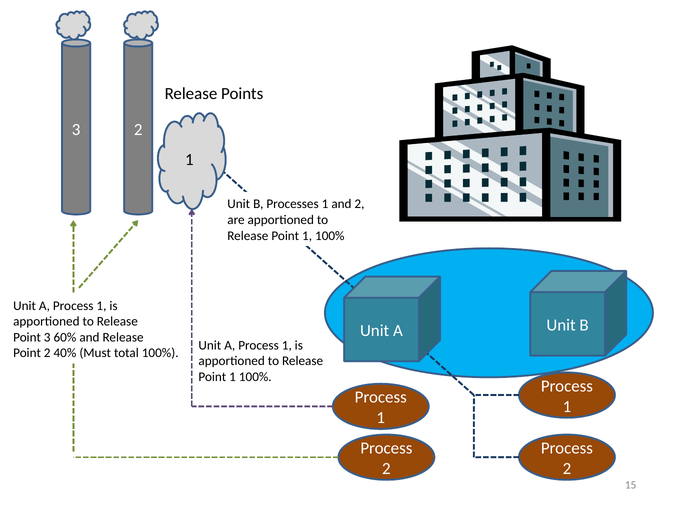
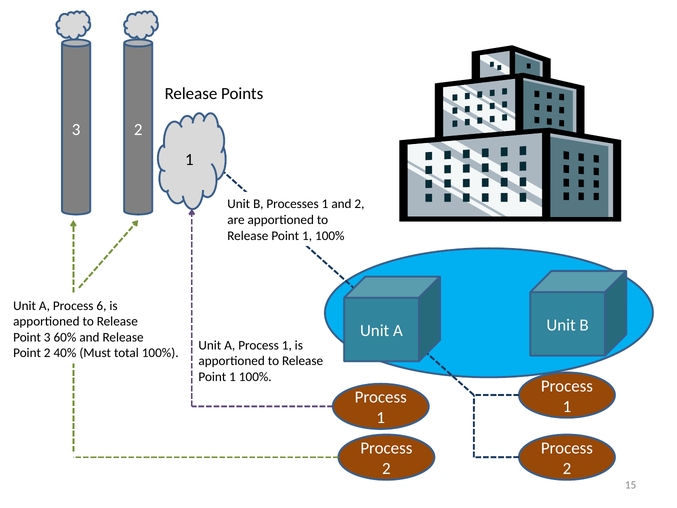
1: 1 -> 6 (101, 306)
